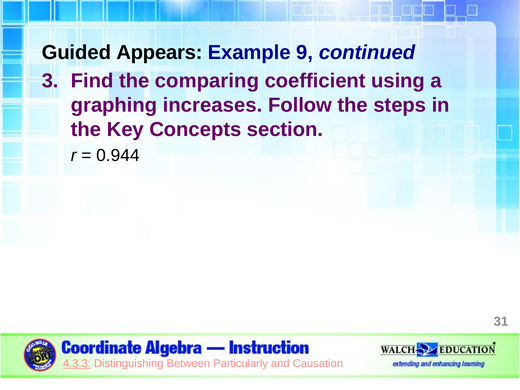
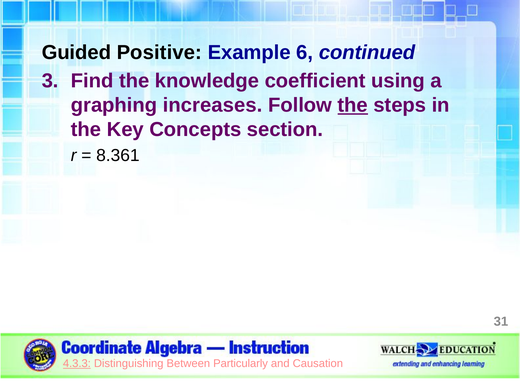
Appears: Appears -> Positive (159, 53)
9: 9 -> 6 (305, 53)
comparing: comparing -> knowledge (207, 81)
the underline: none -> present (353, 105)
0.944: 0.944 -> 8.361 (118, 155)
